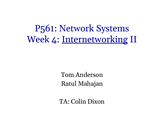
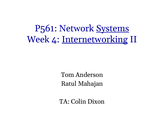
Systems underline: none -> present (113, 28)
